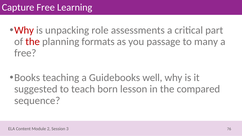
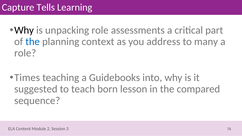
Capture Free: Free -> Tells (46, 7)
Why colour: red -> black (24, 30)
the colour: red -> blue (33, 42)
formats: formats -> context (98, 42)
passage: passage -> address (163, 42)
free: free -> role (25, 53)
Books: Books -> Times (27, 78)
well: well -> into (152, 78)
